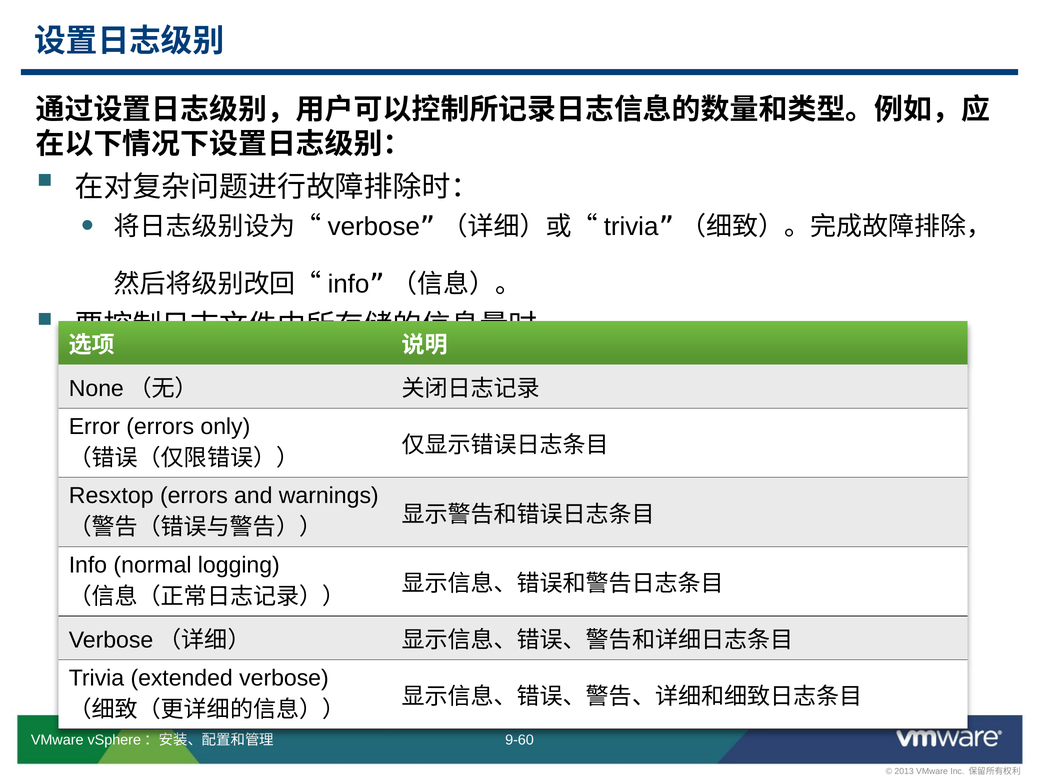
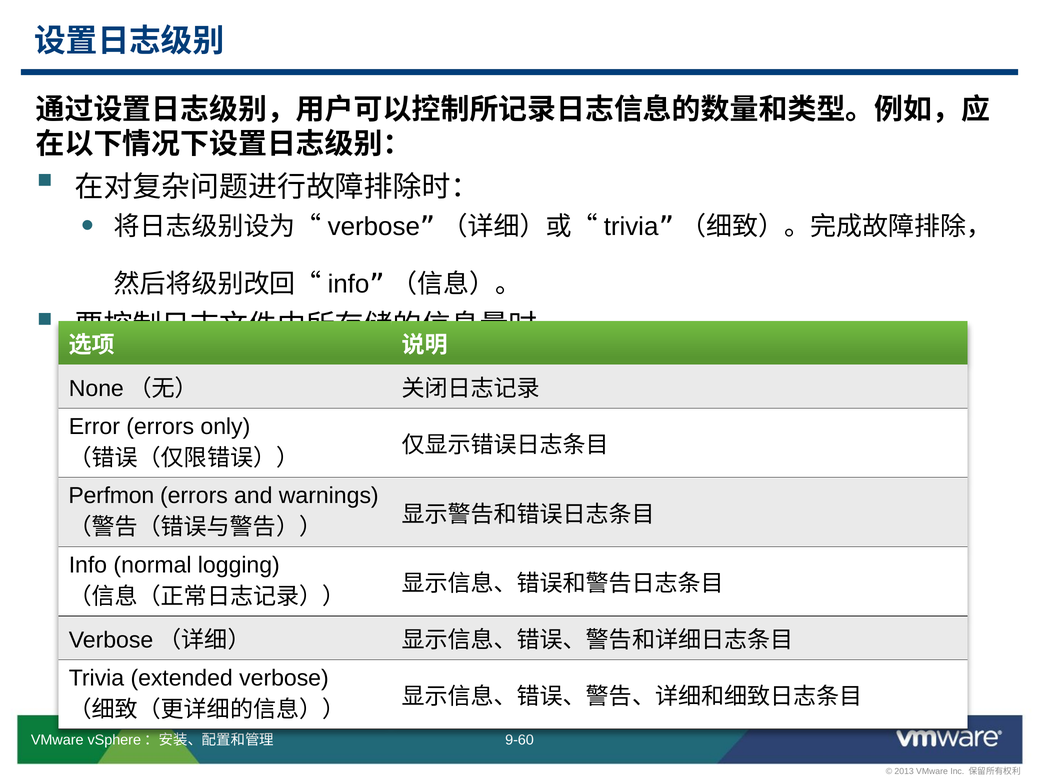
Resxtop: Resxtop -> Perfmon (111, 496)
